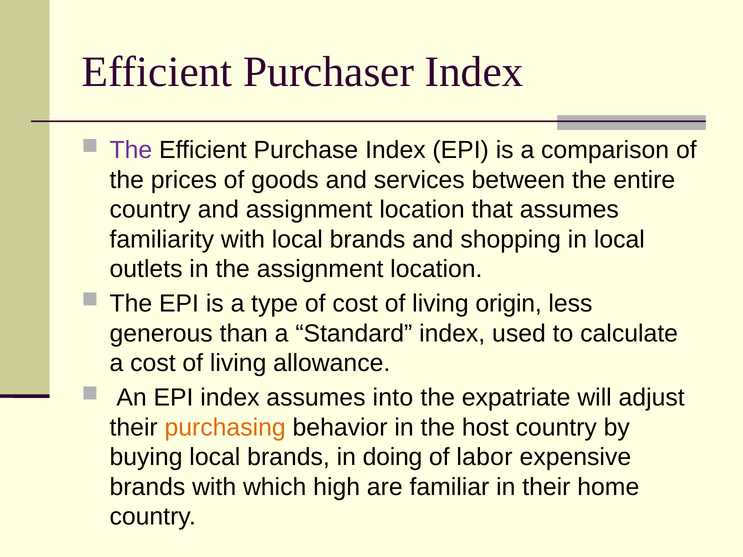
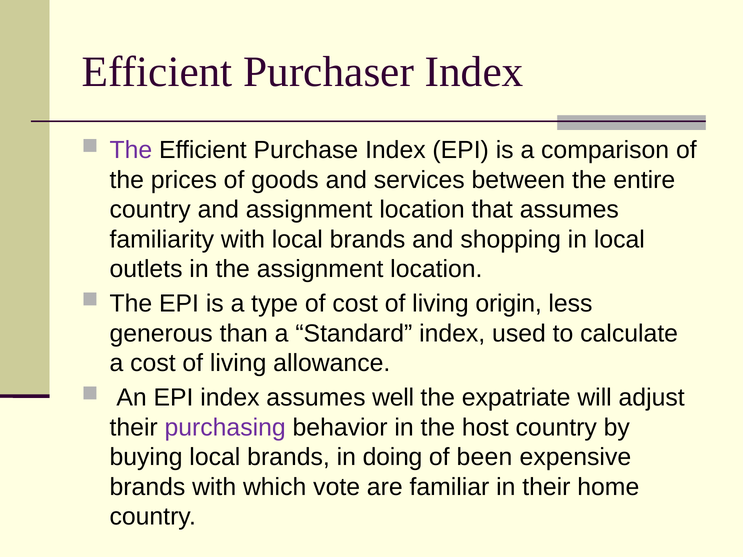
into: into -> well (393, 398)
purchasing colour: orange -> purple (225, 428)
labor: labor -> been (484, 457)
high: high -> vote (337, 487)
